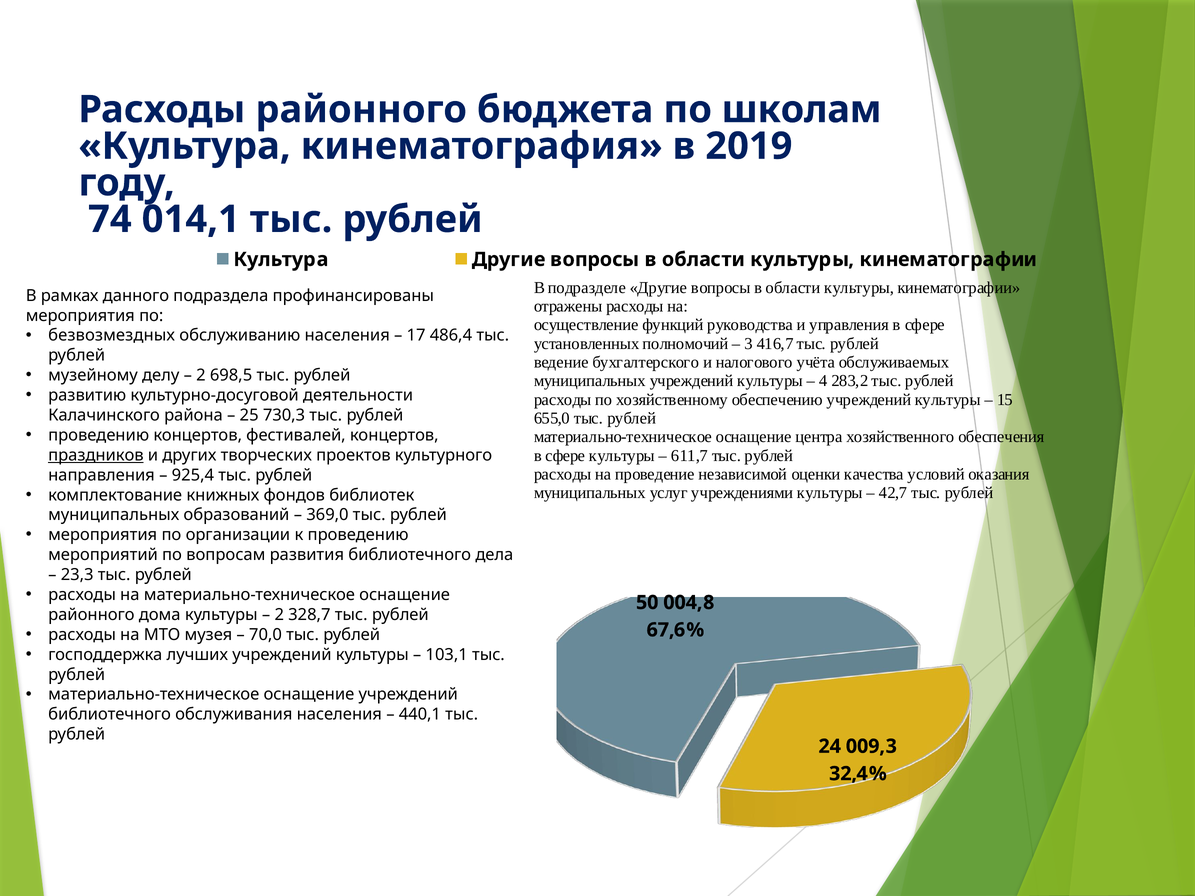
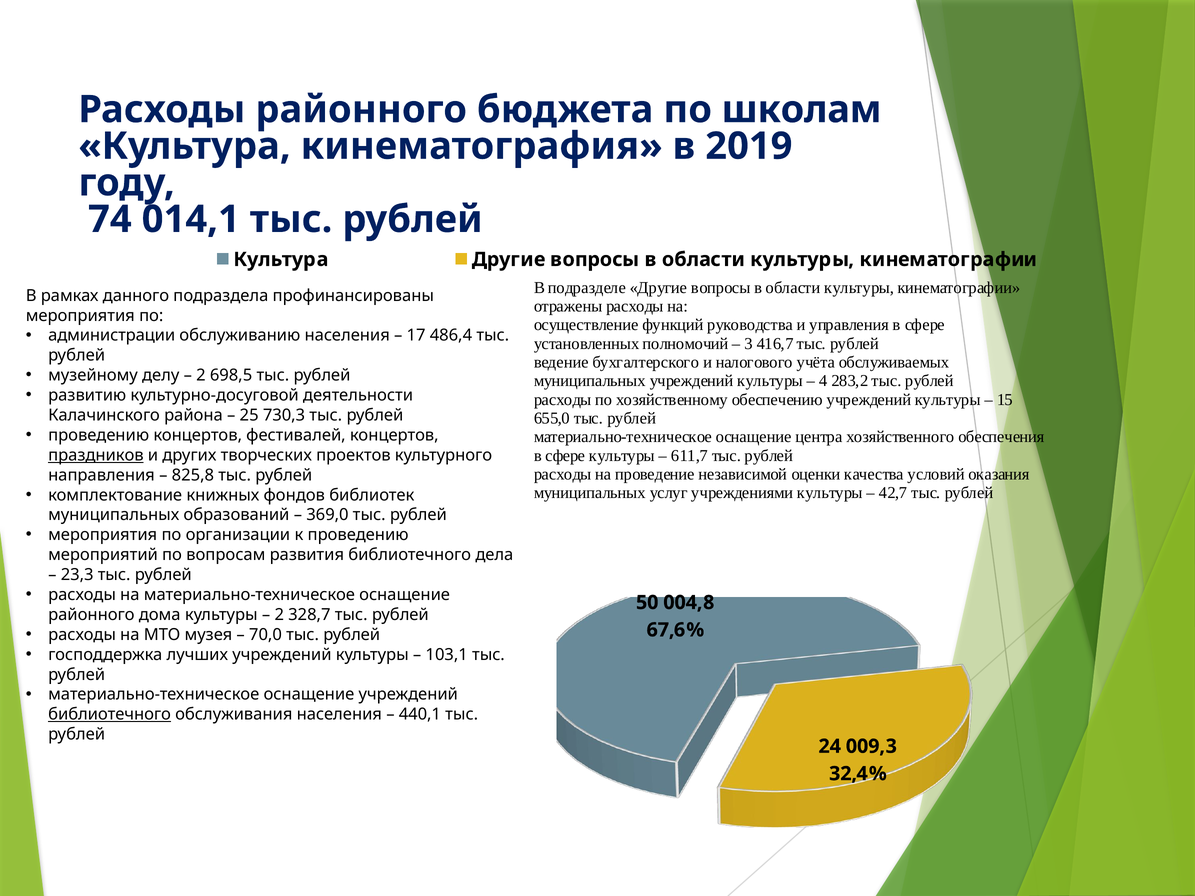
безвозмездных: безвозмездных -> администрации (112, 336)
925,4: 925,4 -> 825,8 (193, 475)
библиотечного underline: none -> present (110, 715)
